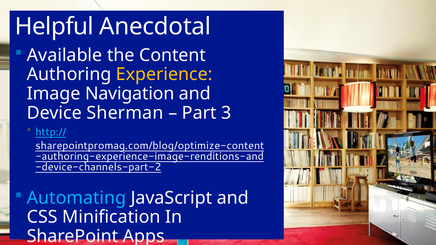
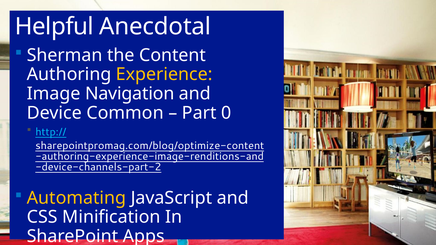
Available: Available -> Sherman (65, 55)
Sherman: Sherman -> Common (125, 113)
3: 3 -> 0 (226, 113)
Automating colour: light blue -> yellow (76, 198)
